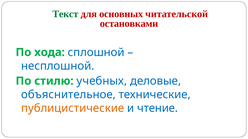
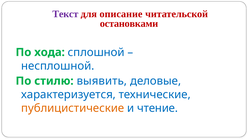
Текст colour: green -> purple (65, 14)
основных: основных -> описание (121, 14)
учебных: учебных -> выявить (102, 81)
объяснительное: объяснительное -> характеризуется (68, 95)
